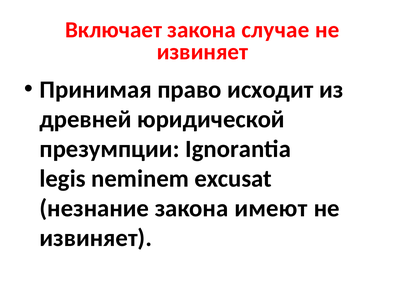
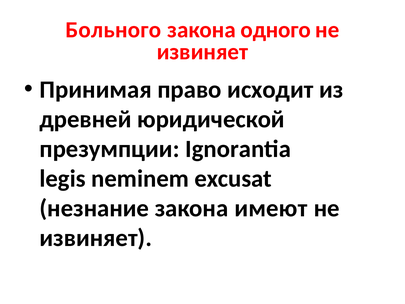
Включает: Включает -> Больного (113, 30)
случае: случае -> одного (276, 30)
